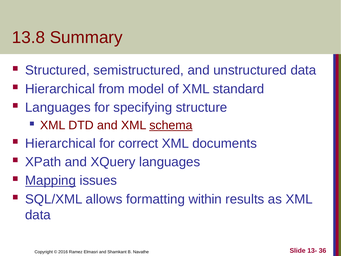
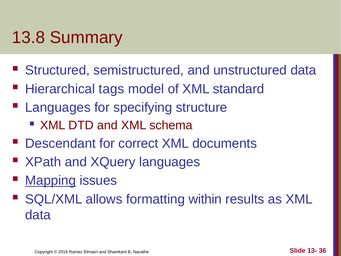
from: from -> tags (111, 89)
schema underline: present -> none (171, 125)
Hierarchical: Hierarchical -> Descendant (60, 143)
